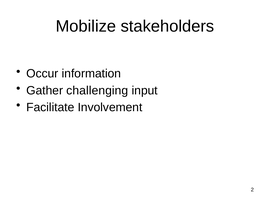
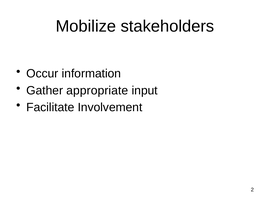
challenging: challenging -> appropriate (97, 90)
